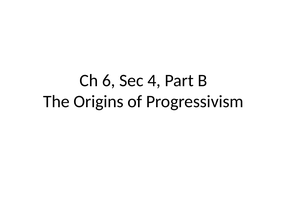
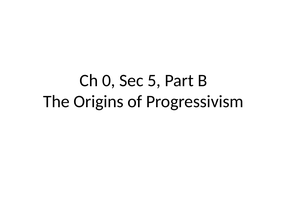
6: 6 -> 0 (109, 81)
4: 4 -> 5 (154, 81)
